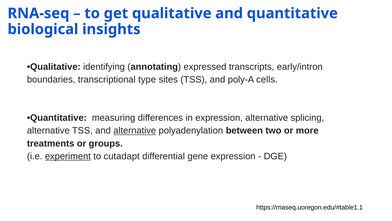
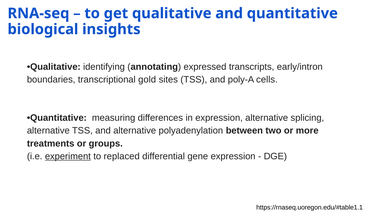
type: type -> gold (147, 79)
alternative underline: present -> none (135, 130)
cutadapt: cutadapt -> replaced (122, 156)
